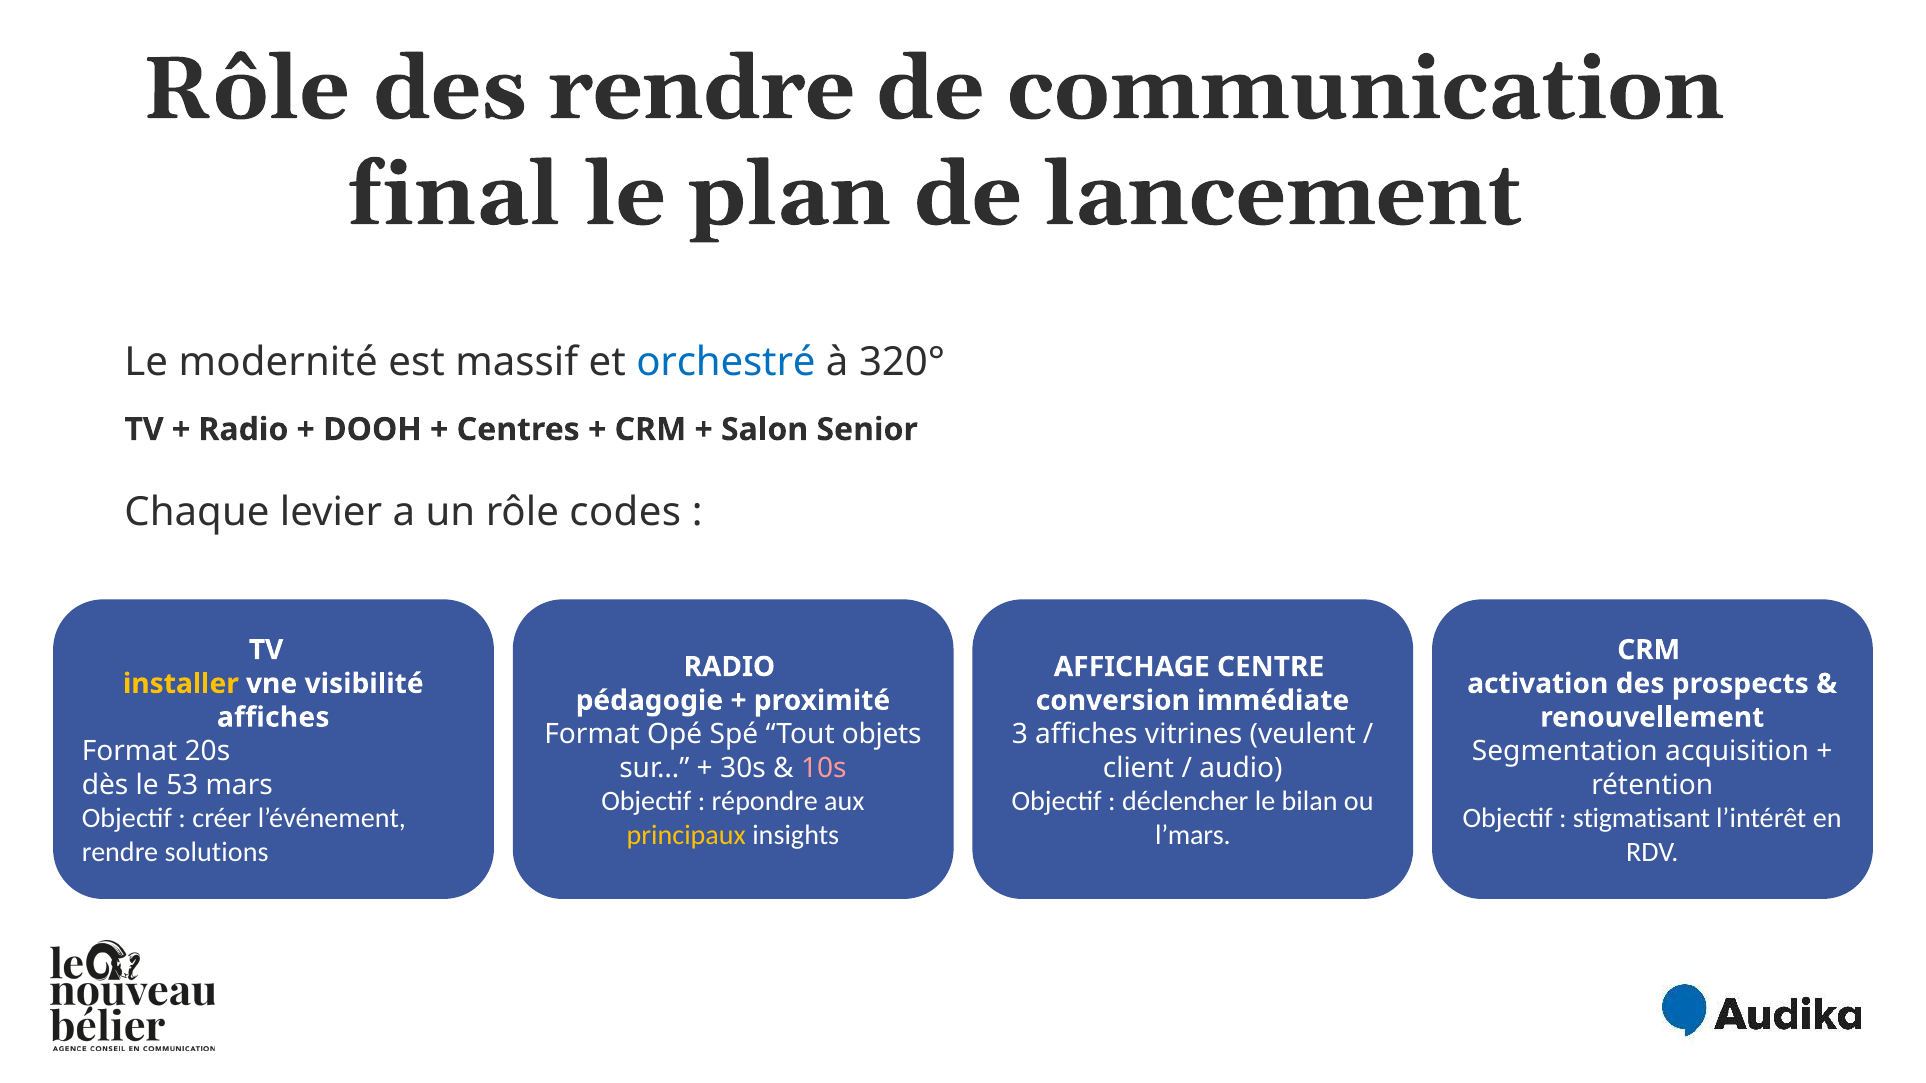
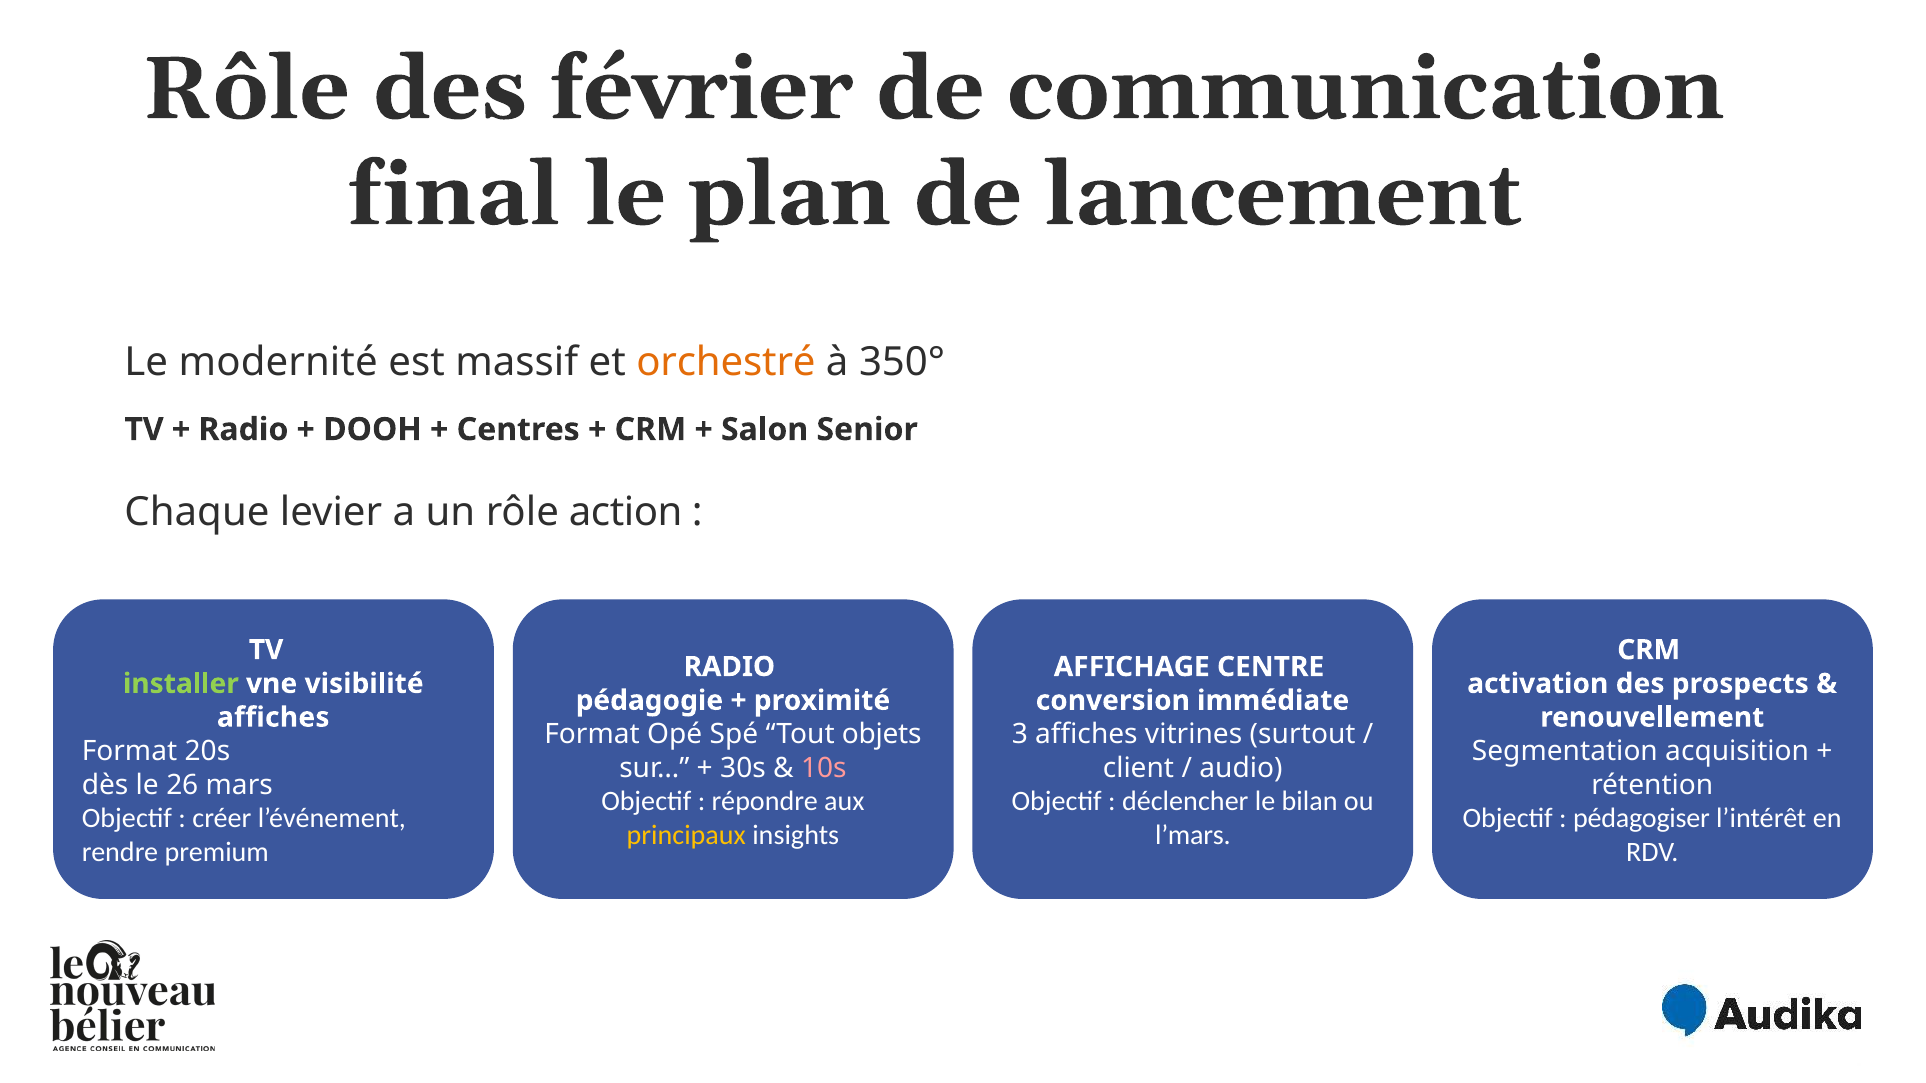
des rendre: rendre -> février (701, 89)
orchestré colour: blue -> orange (726, 363)
320°: 320° -> 350° (902, 363)
codes: codes -> action (626, 512)
installer colour: yellow -> light green (181, 684)
veulent: veulent -> surtout (1303, 734)
53: 53 -> 26 (182, 785)
stigmatisant: stigmatisant -> pédagogiser (1641, 819)
solutions: solutions -> premium (217, 853)
